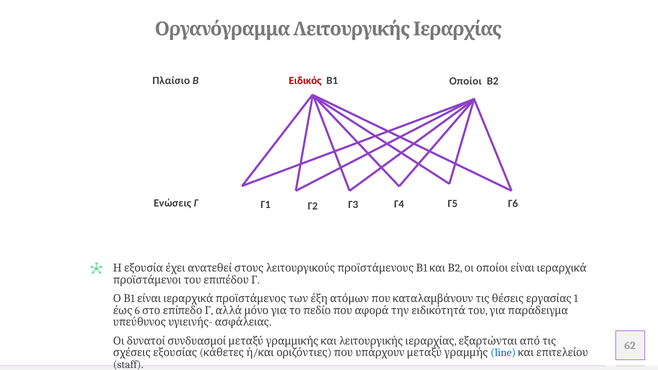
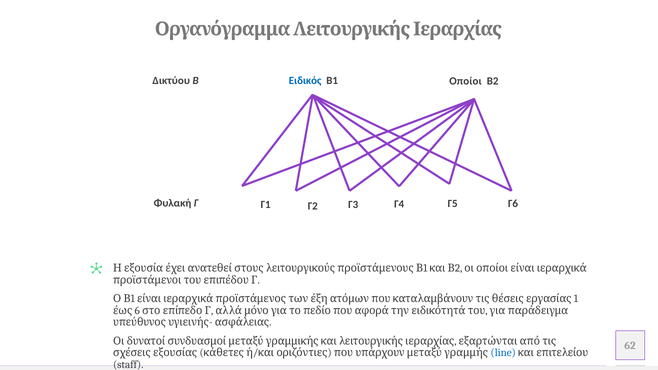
Ειδικός colour: red -> blue (305, 81)
Πλαίσιο: Πλαίσιο -> Δικτύου (171, 81)
Ενώσεις: Ενώσεις -> Φυλακή (172, 203)
